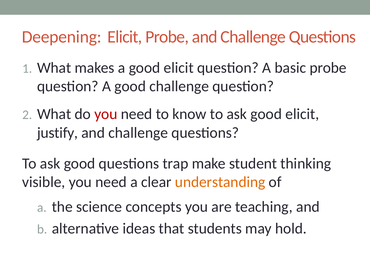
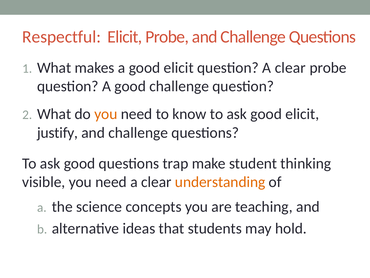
Deepening: Deepening -> Respectful (62, 37)
question A basic: basic -> clear (290, 68)
you colour: red -> orange (106, 114)
